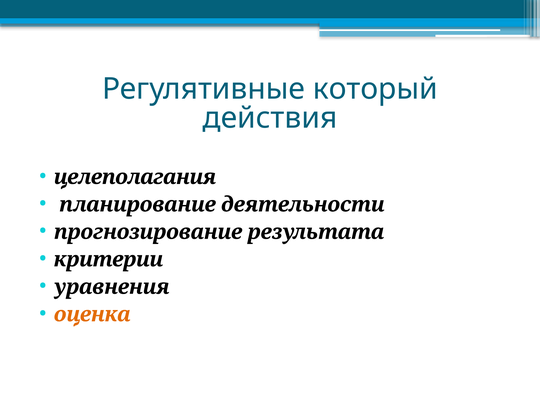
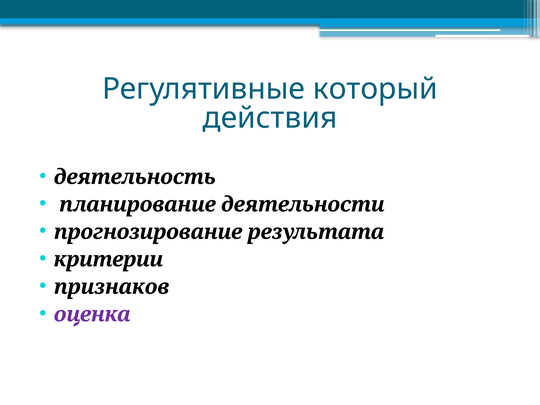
целеполагания: целеполагания -> деятельность (135, 177)
уравнения: уравнения -> признаков (112, 287)
оценка colour: orange -> purple (92, 314)
